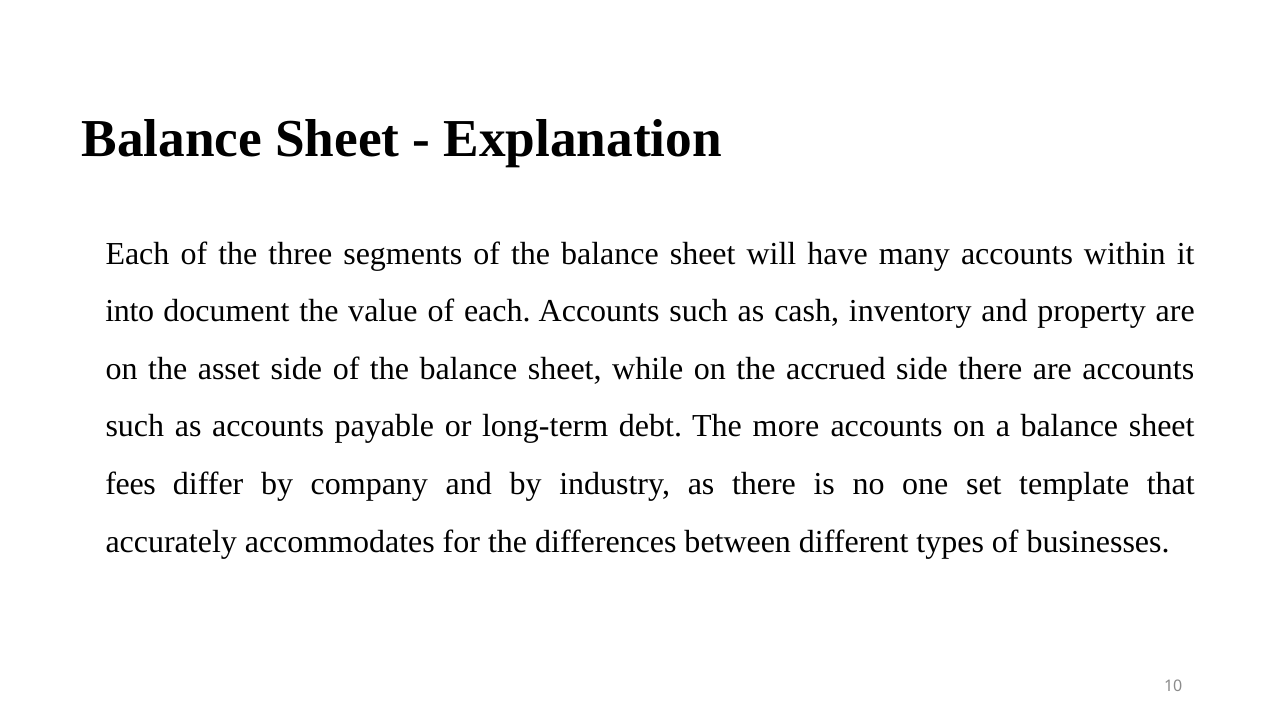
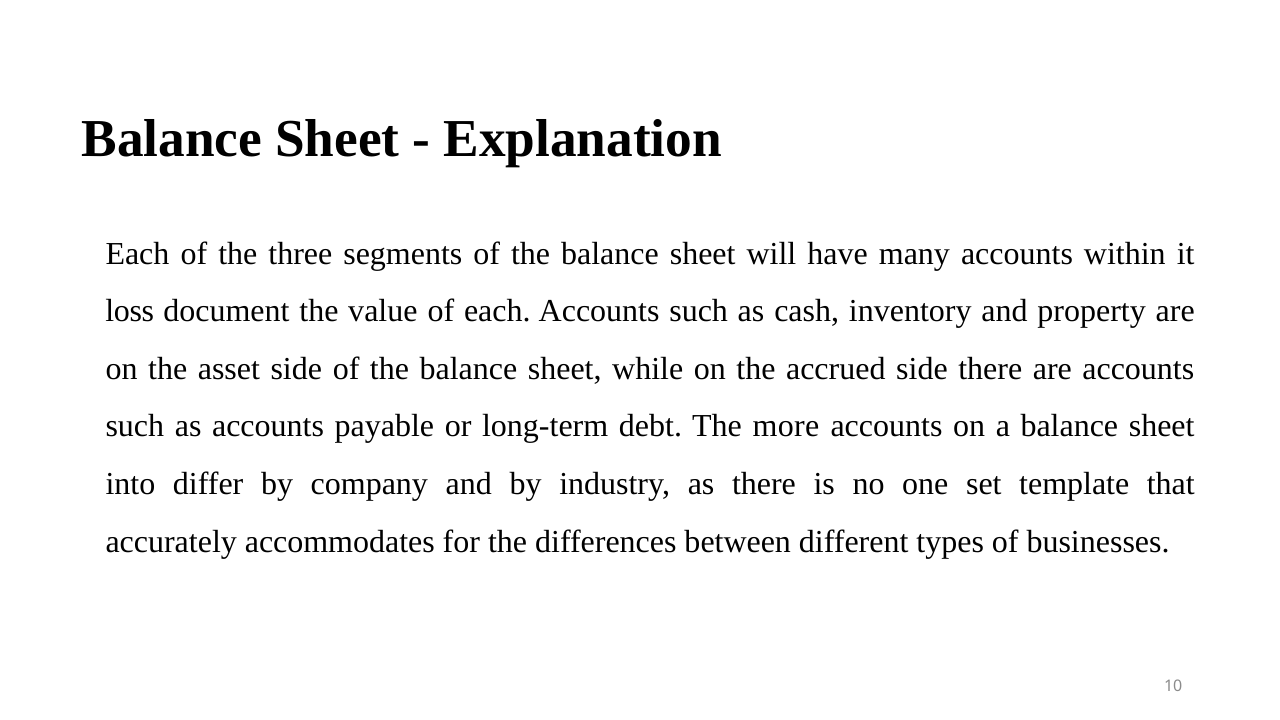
into: into -> loss (130, 311)
fees: fees -> into (130, 484)
